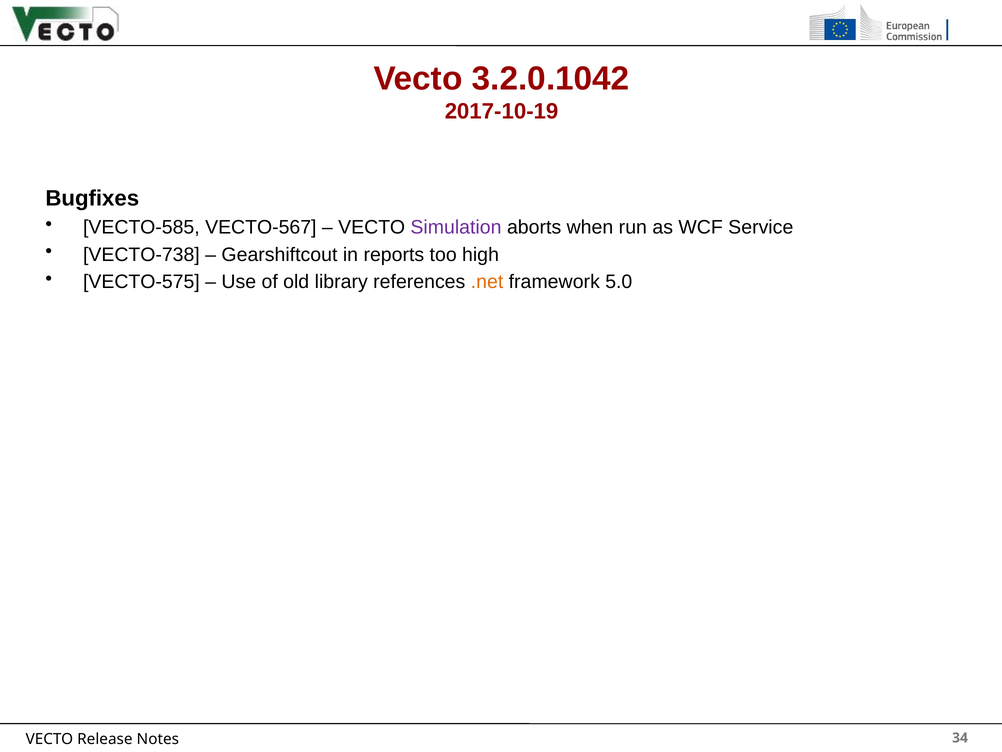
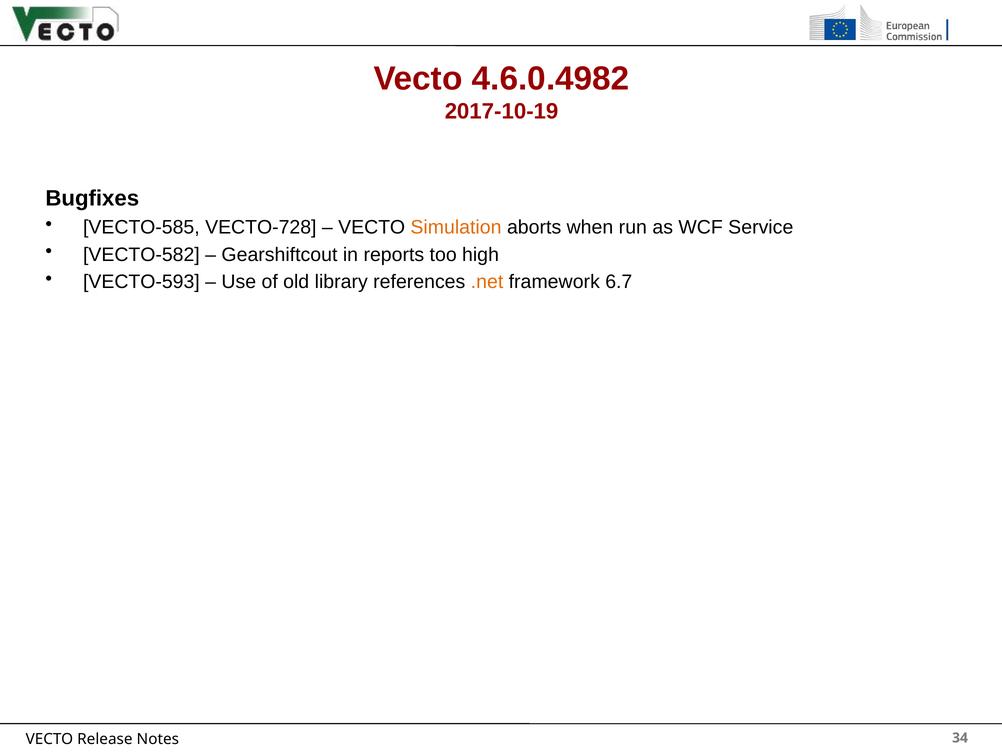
3.2.0.1042: 3.2.0.1042 -> 4.6.0.4982 (551, 79)
VECTO-567: VECTO-567 -> VECTO-728 (261, 227)
Simulation colour: purple -> orange (456, 227)
VECTO-738: VECTO-738 -> VECTO-582 (141, 254)
VECTO-575: VECTO-575 -> VECTO-593 (141, 282)
5.0: 5.0 -> 6.7 (619, 282)
